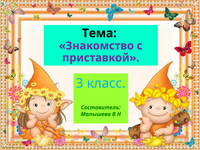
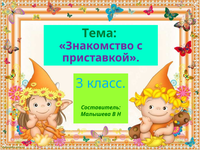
Тема colour: black -> green (99, 33)
